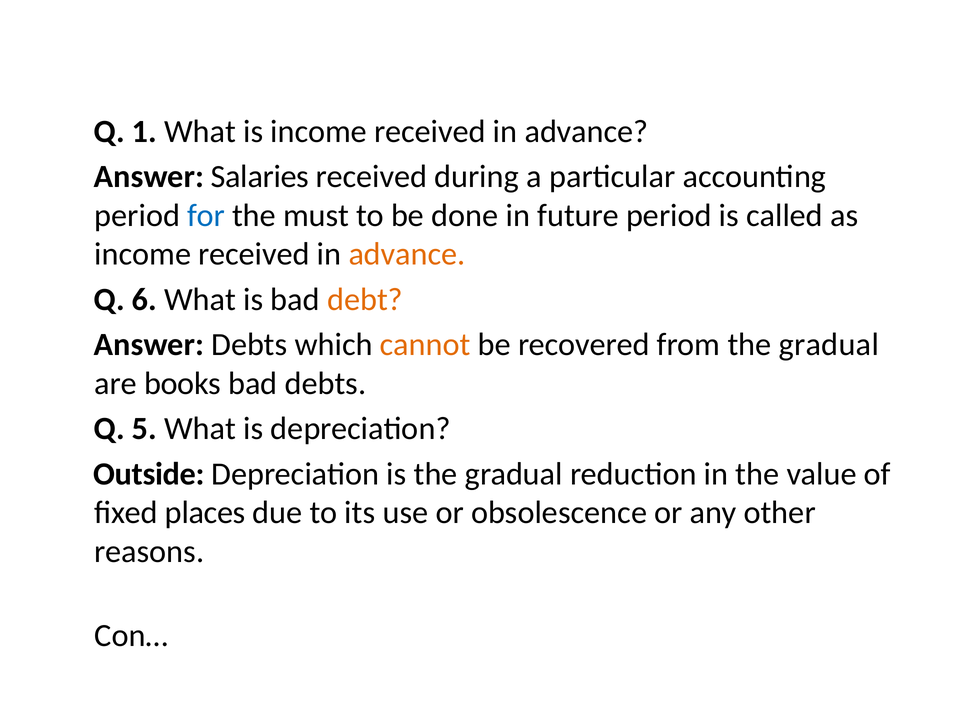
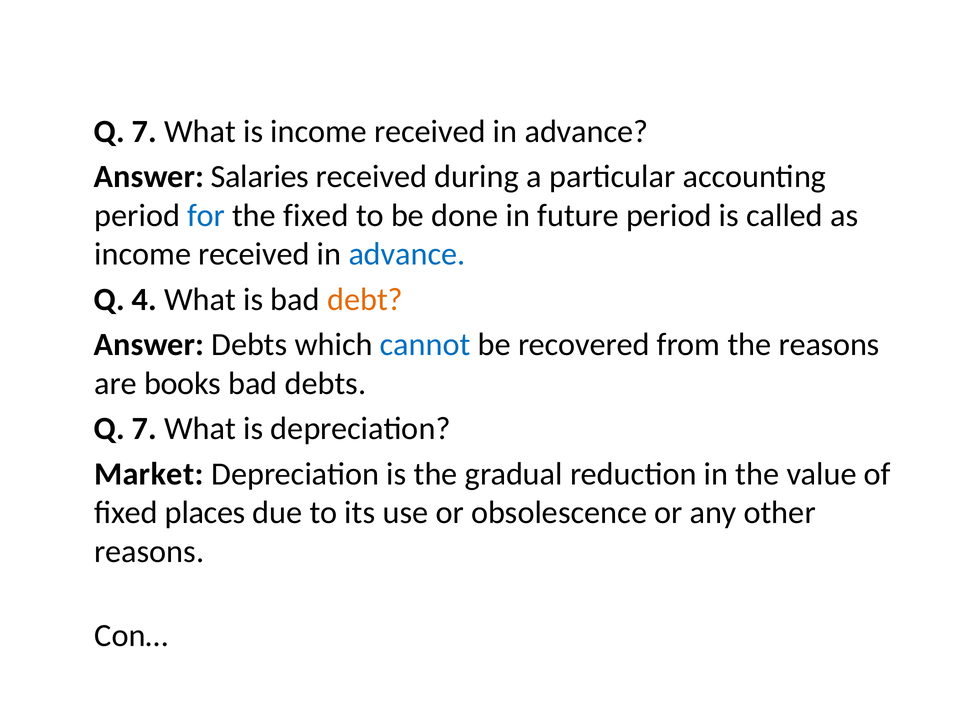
1: 1 -> 7 (144, 131)
the must: must -> fixed (316, 215)
advance colour: orange -> blue (407, 254)
6: 6 -> 4 (144, 299)
cannot colour: orange -> blue (425, 345)
from the gradual: gradual -> reasons (829, 345)
5: 5 -> 7 (144, 429)
Outside: Outside -> Market (149, 474)
